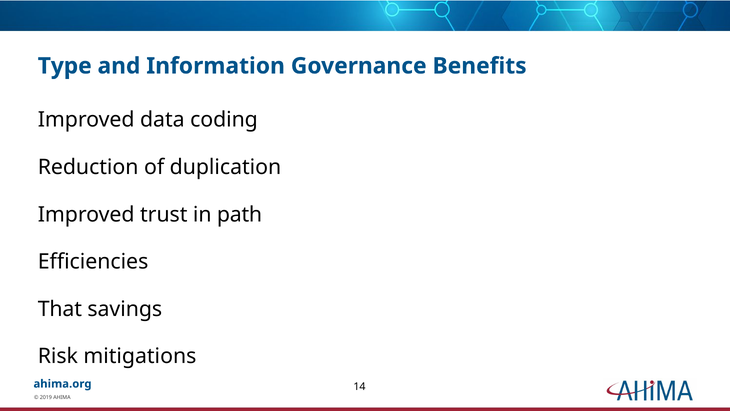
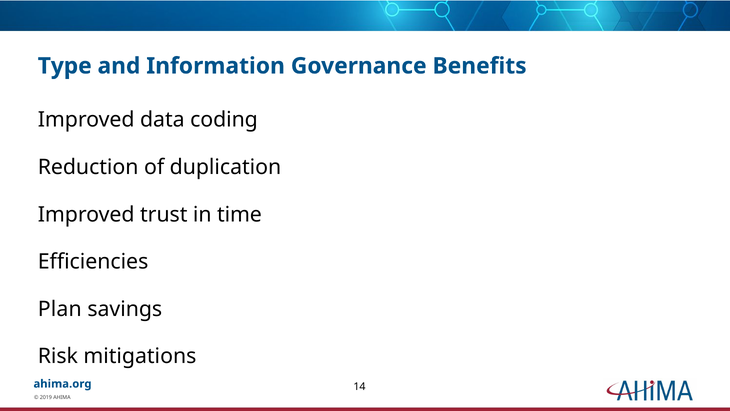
path: path -> time (239, 214)
That: That -> Plan (60, 309)
